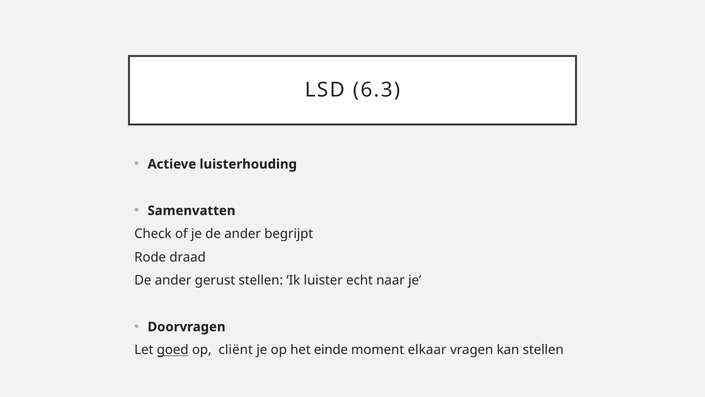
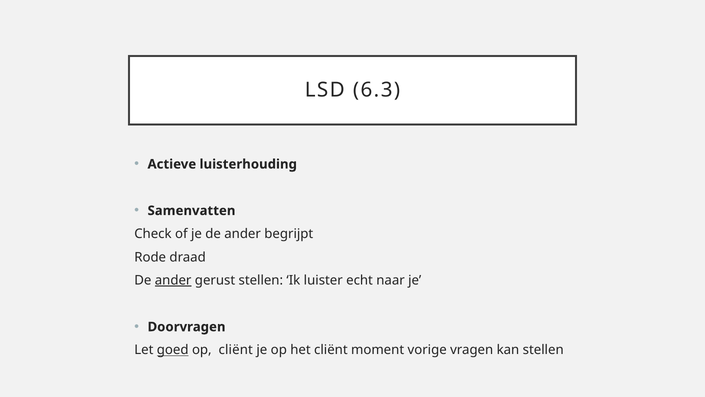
ander underline: none -> present (173, 280)
het einde: einde -> cliënt (331, 350)
elkaar: elkaar -> vorige (427, 350)
